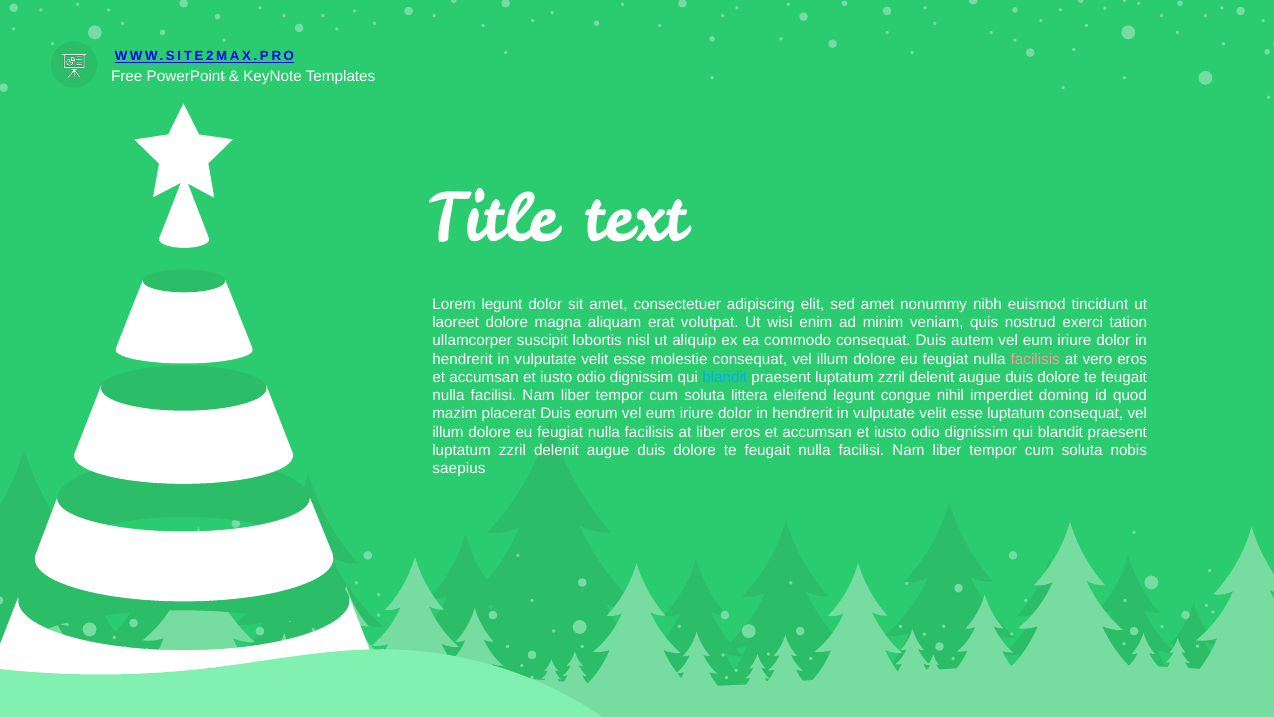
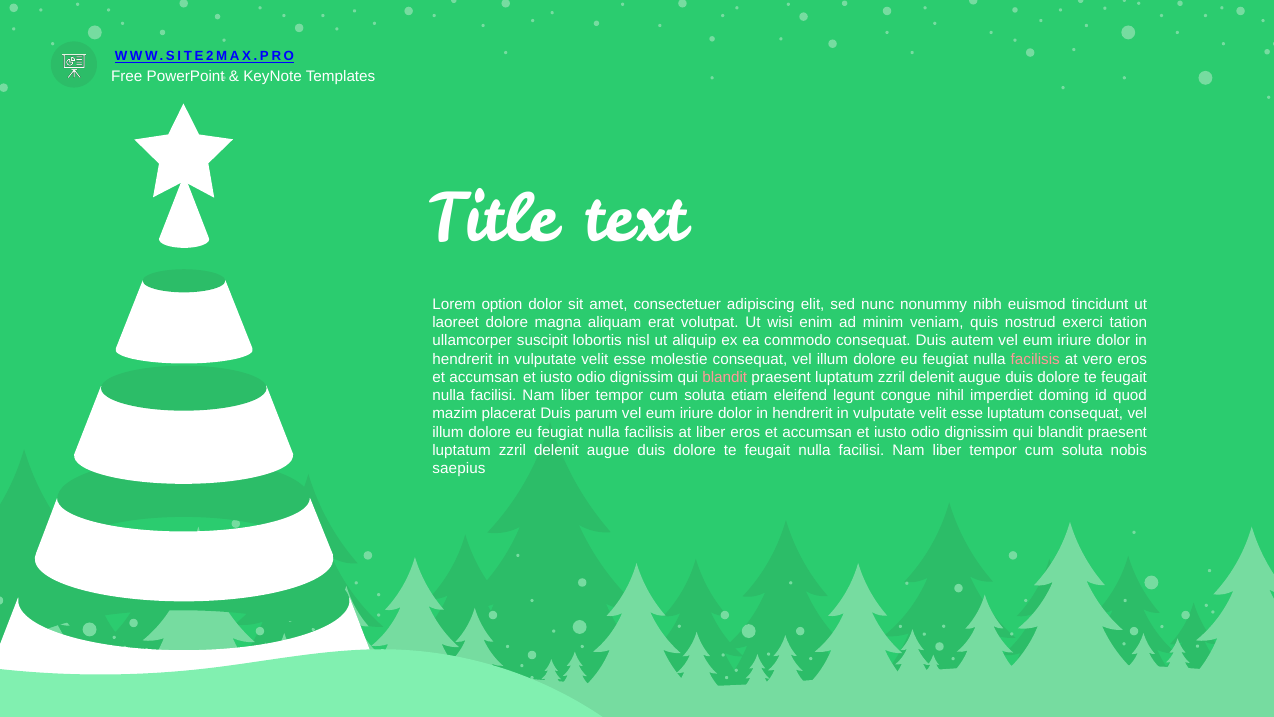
Lorem legunt: legunt -> option (502, 304)
sed amet: amet -> nunc (878, 304)
blandit colour: light blue -> pink (725, 377)
littera: littera -> etiam (749, 395)
eorum: eorum -> parum (596, 414)
